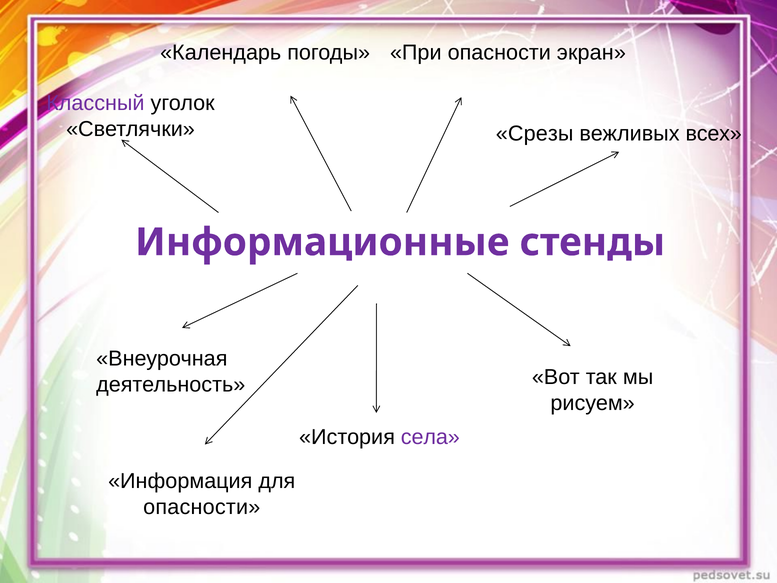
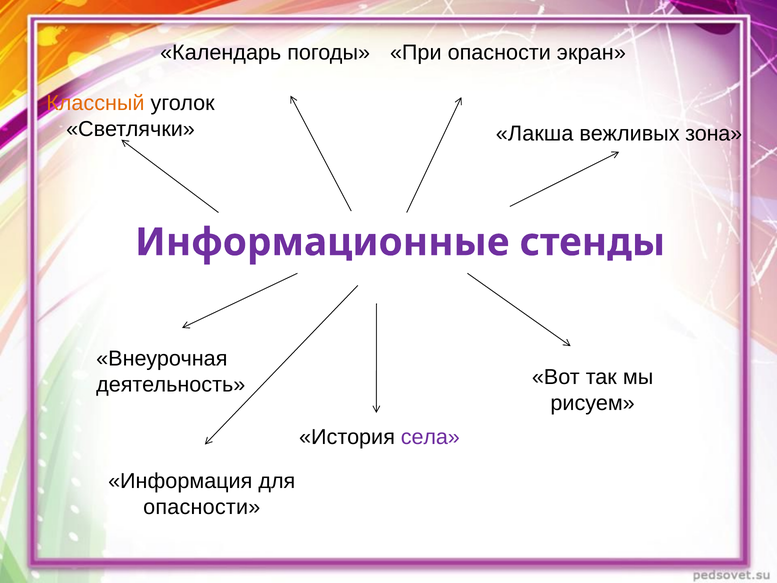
Классный colour: purple -> orange (95, 103)
Срезы: Срезы -> Лакша (535, 134)
всех: всех -> зона (714, 134)
